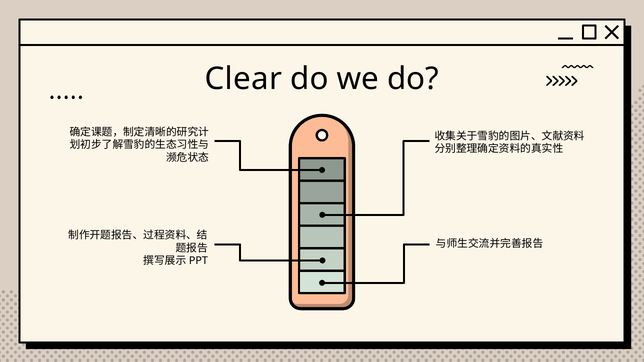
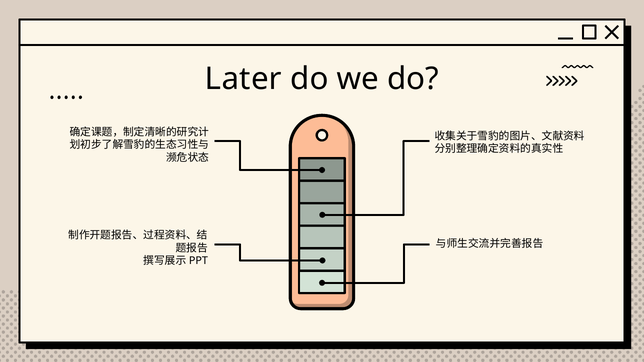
Clear: Clear -> Later (243, 79)
